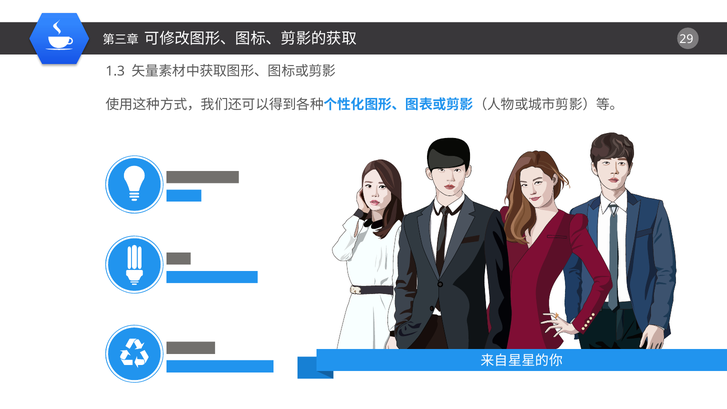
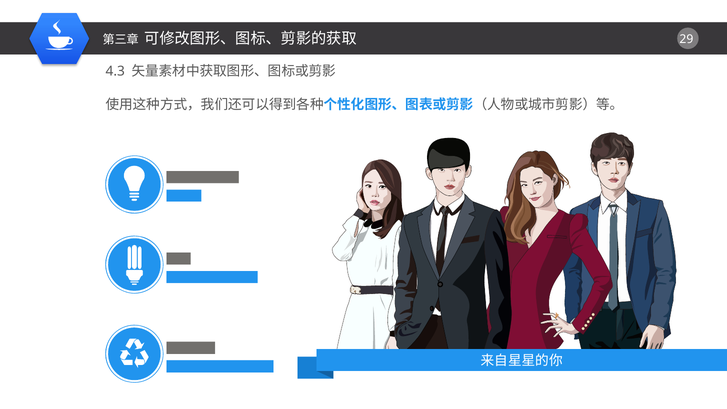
1.3: 1.3 -> 4.3 (115, 71)
